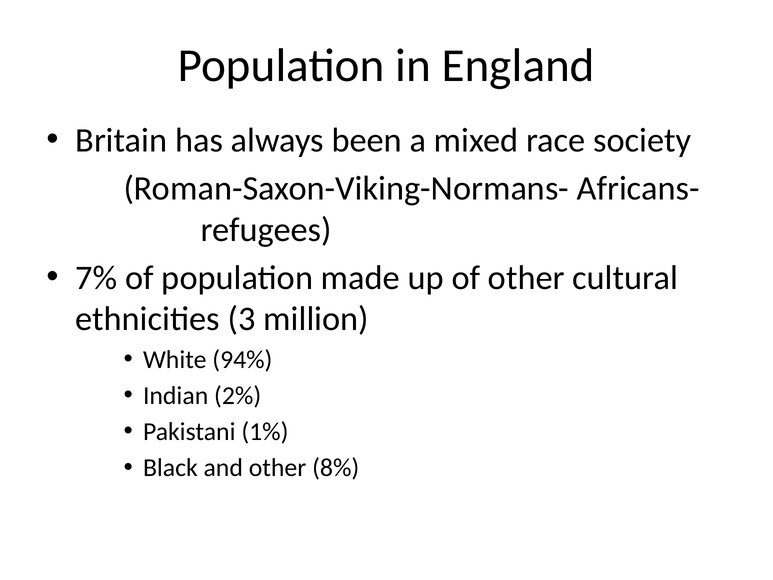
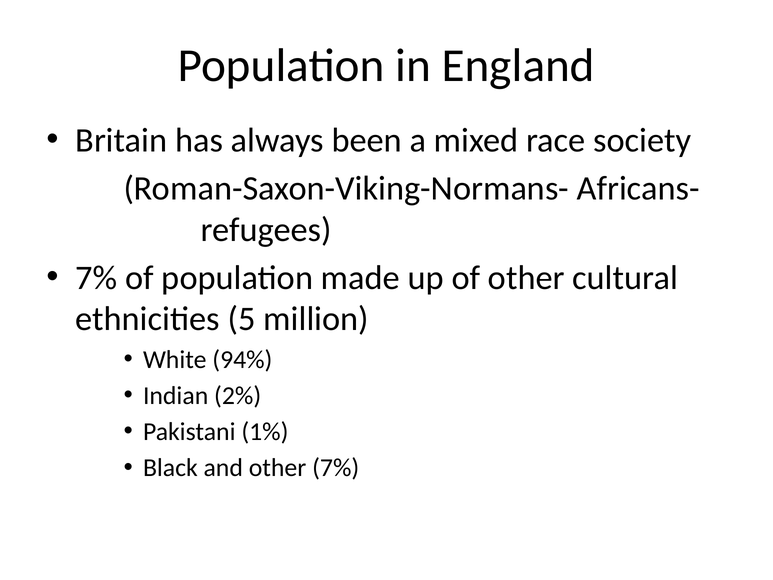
3: 3 -> 5 (242, 319)
other 8%: 8% -> 7% (336, 468)
